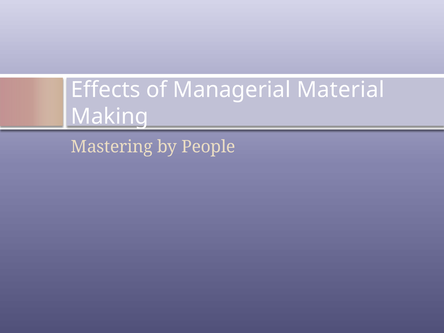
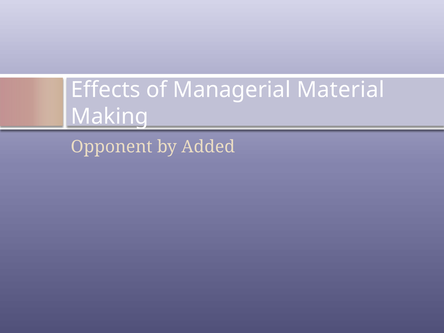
Mastering: Mastering -> Opponent (112, 147)
People: People -> Added (208, 147)
